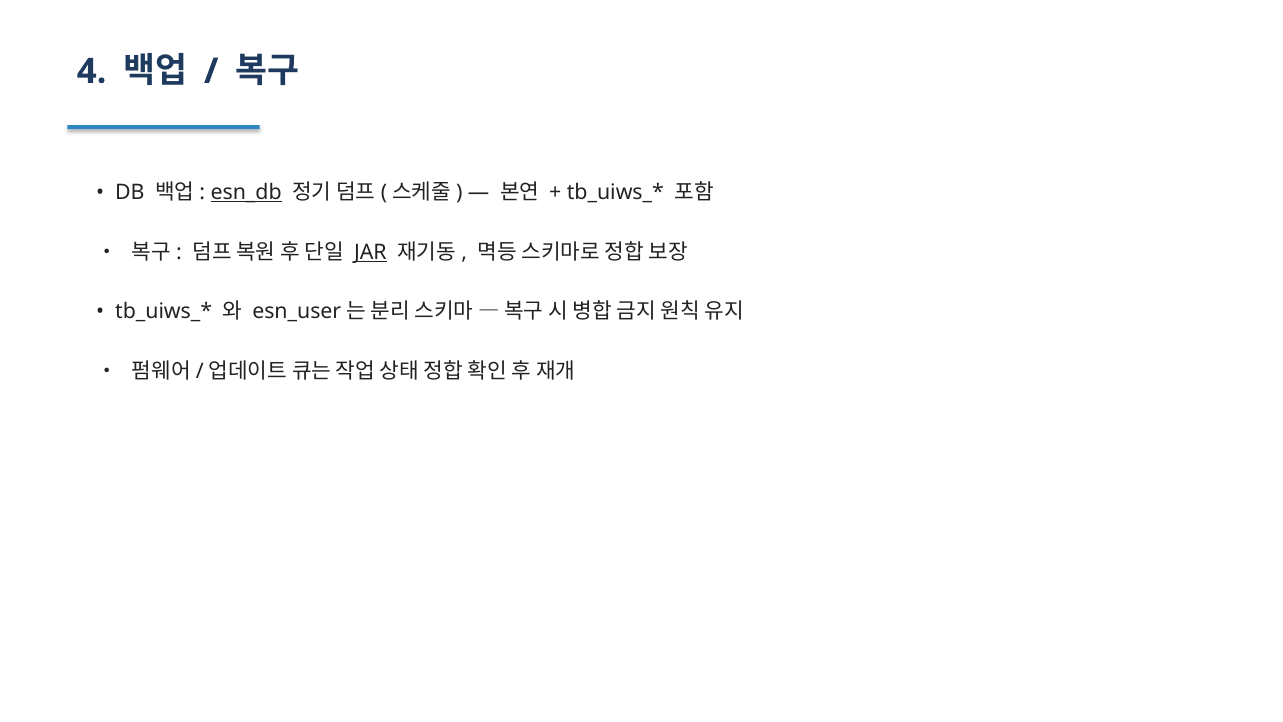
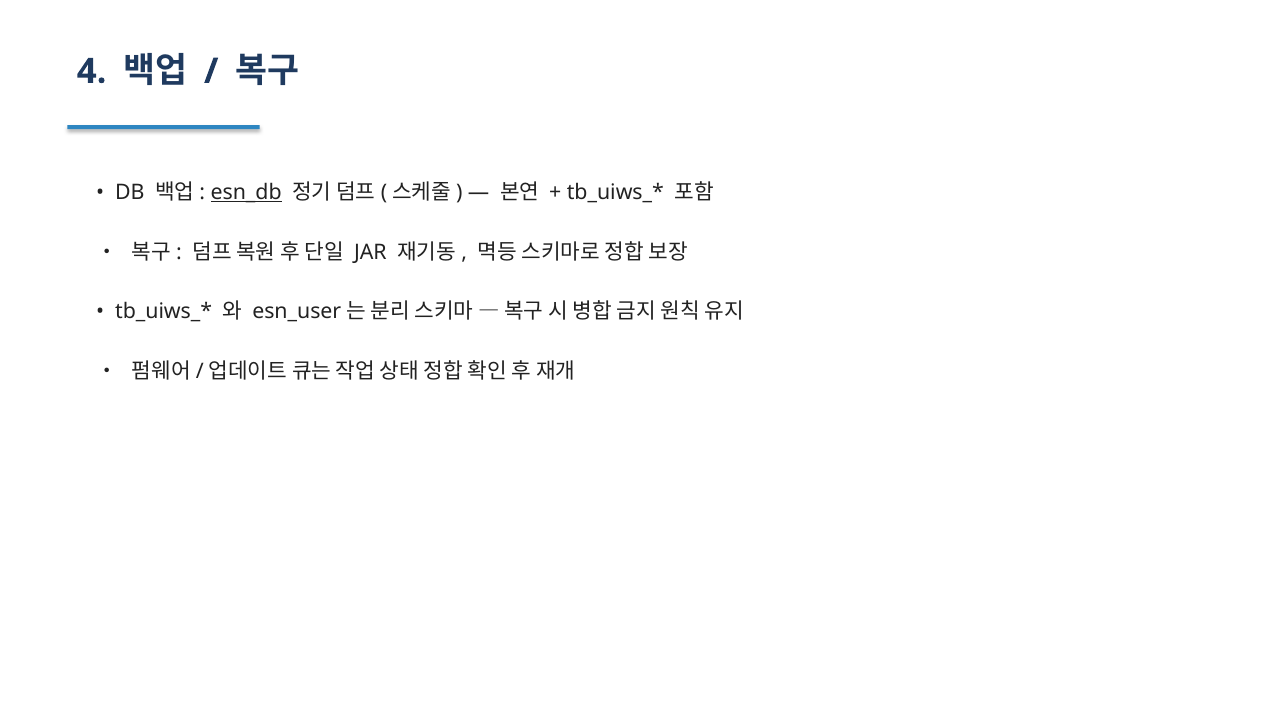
JAR underline: present -> none (370, 252)
